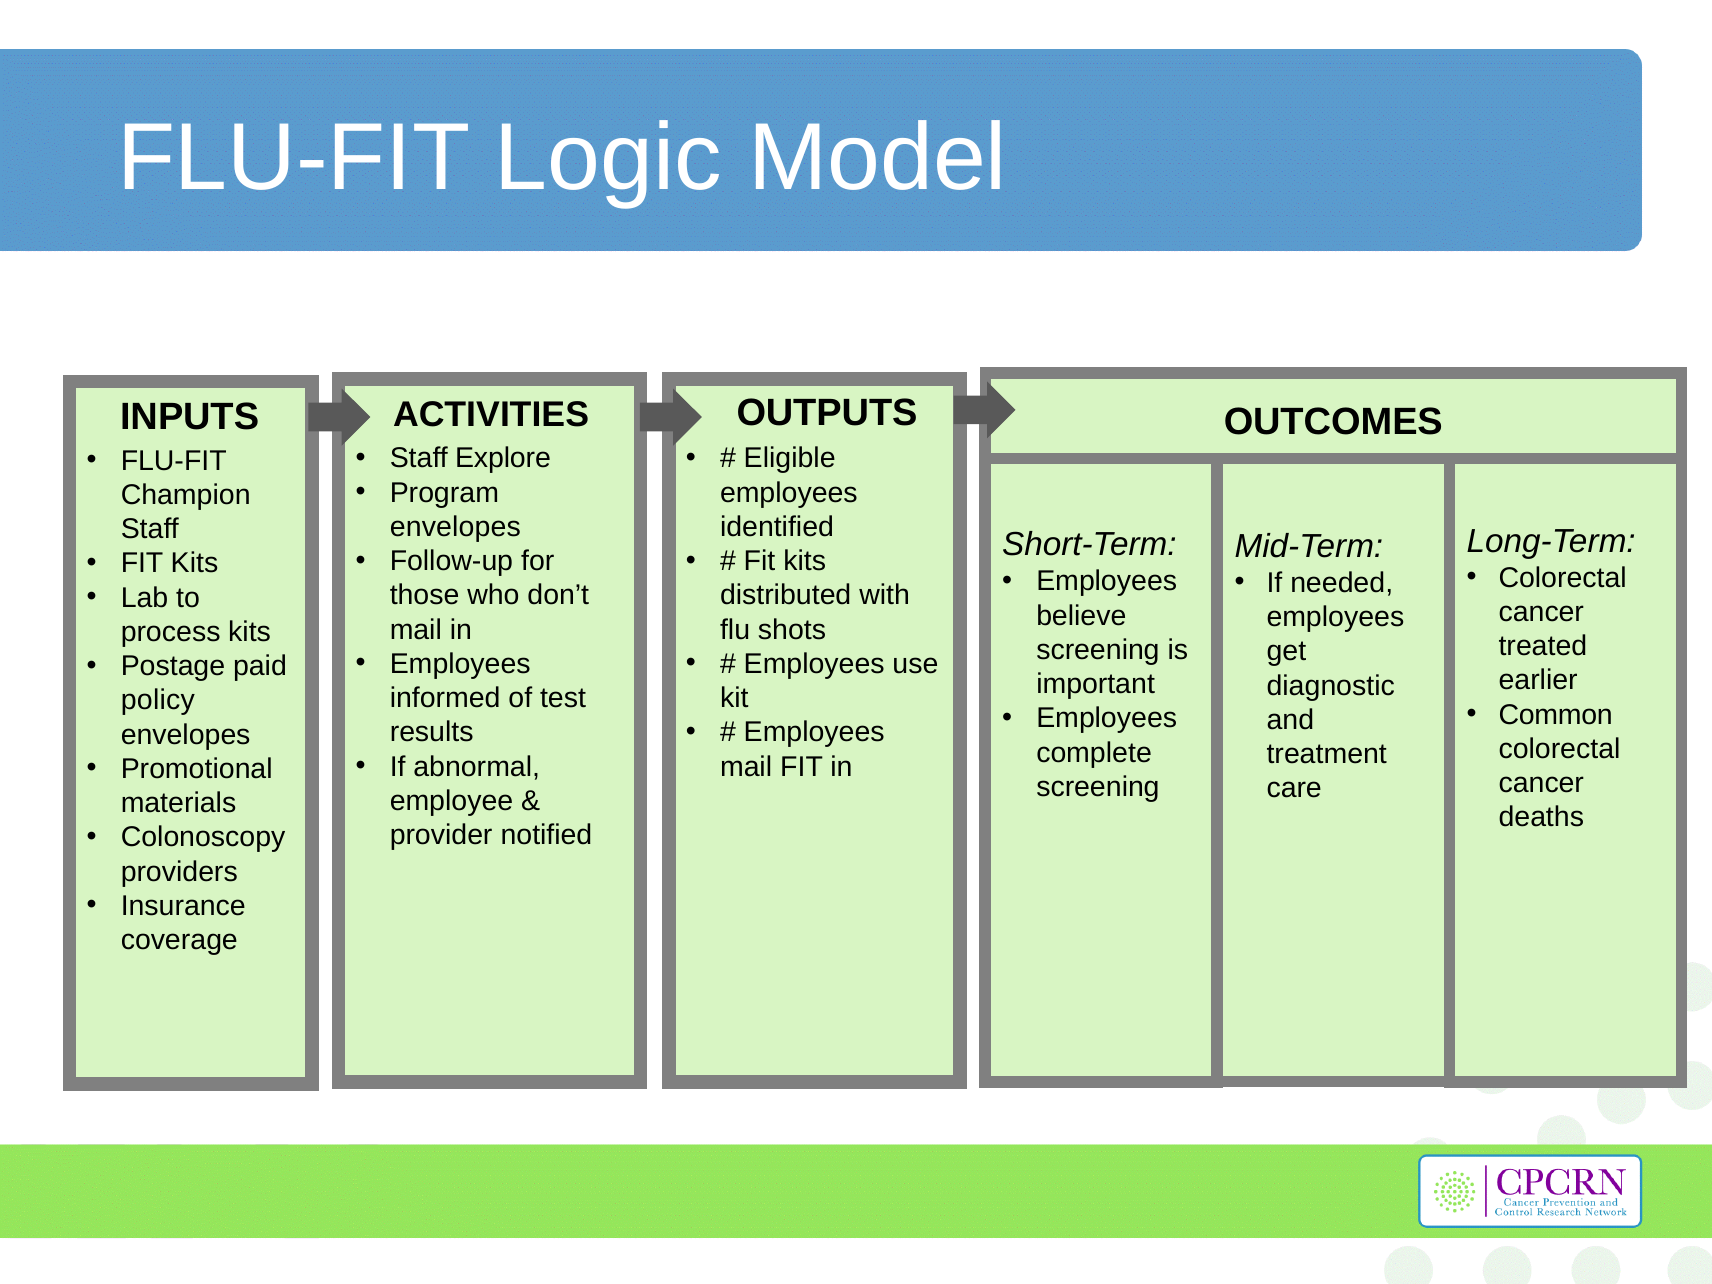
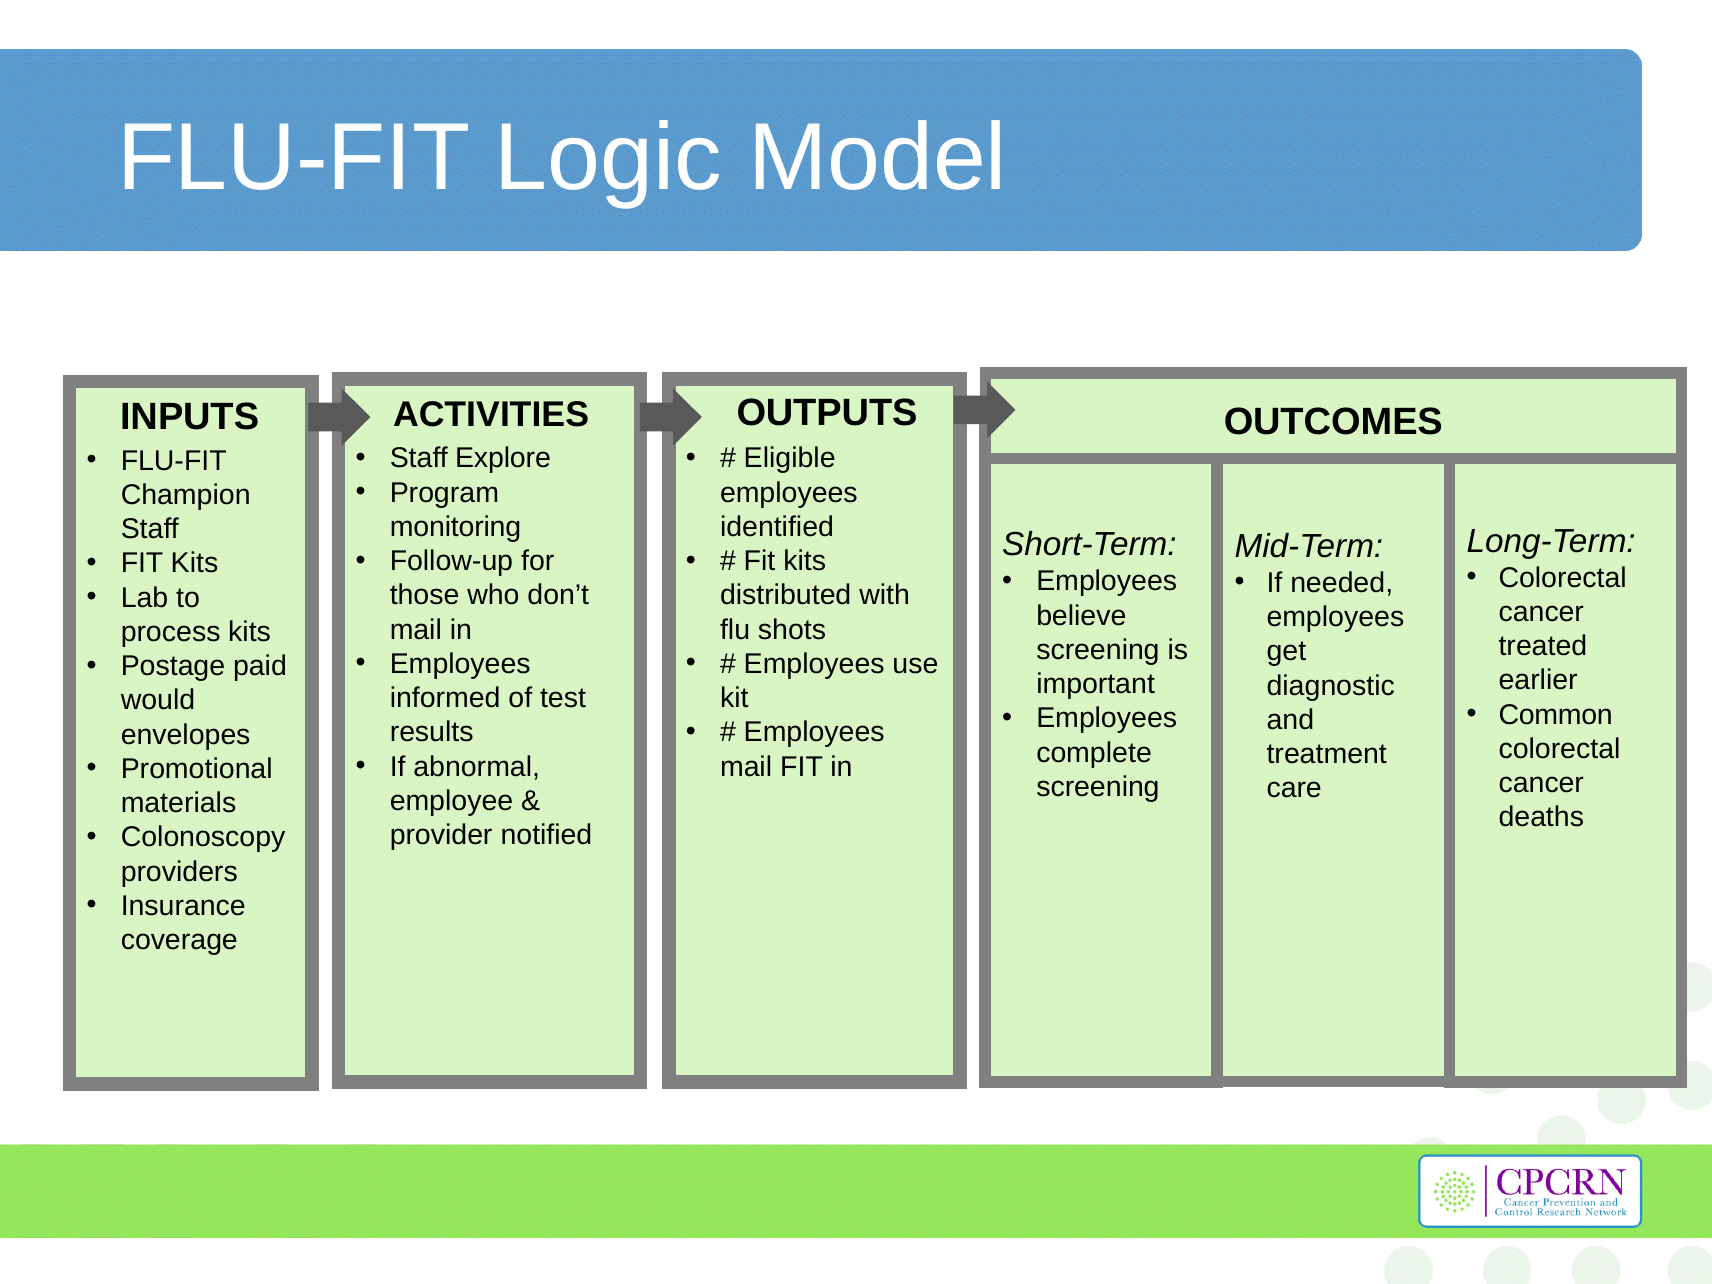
envelopes: envelopes -> monitoring (456, 527)
policy: policy -> would (158, 701)
